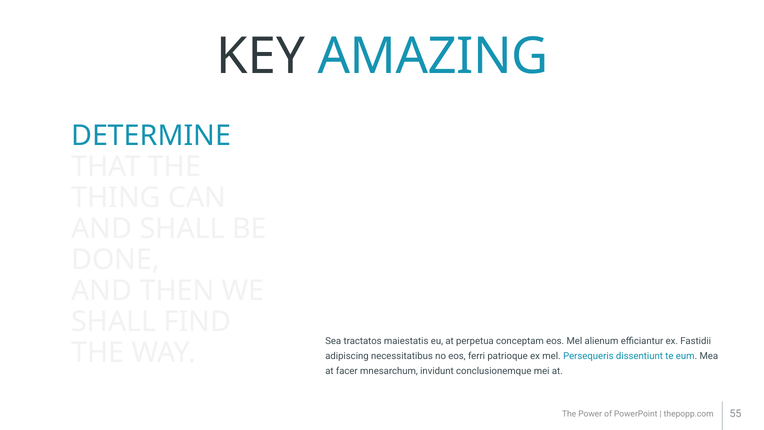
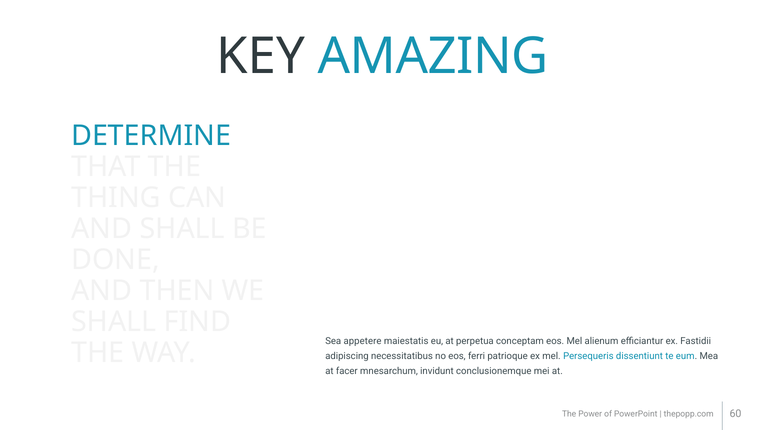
tractatos: tractatos -> appetere (363, 341)
55: 55 -> 60 (735, 414)
